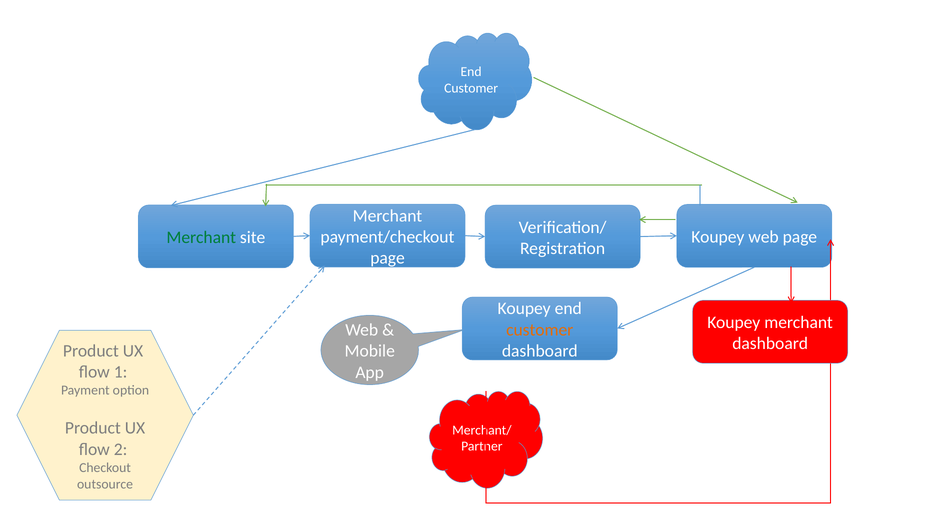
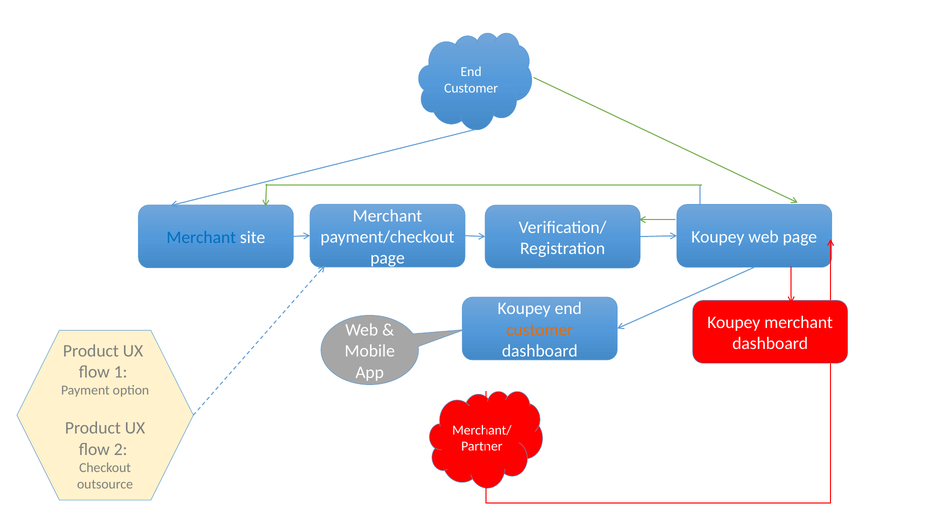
Merchant colour: green -> blue (201, 238)
